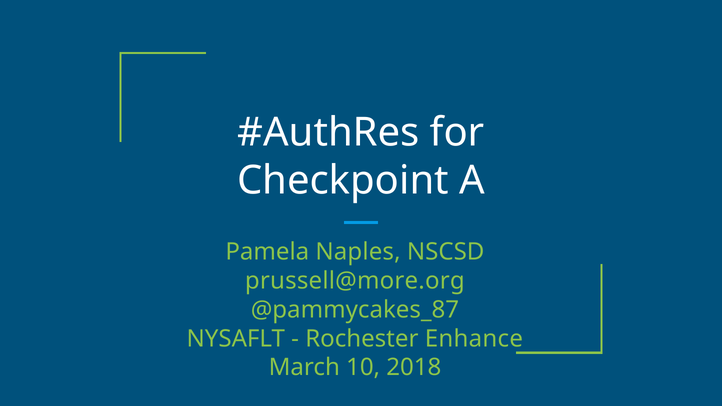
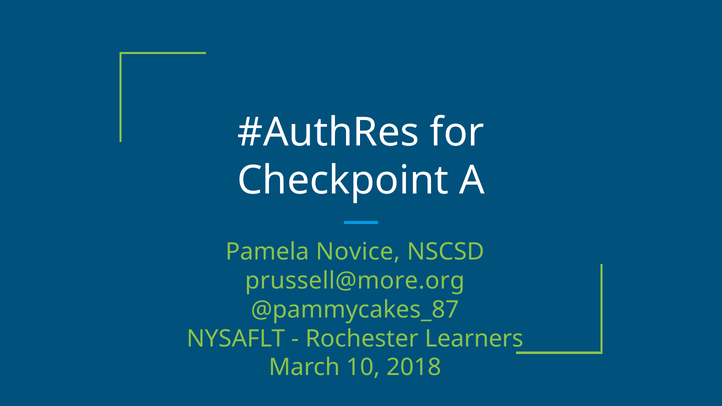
Naples: Naples -> Novice (358, 252)
Enhance: Enhance -> Learners (474, 339)
